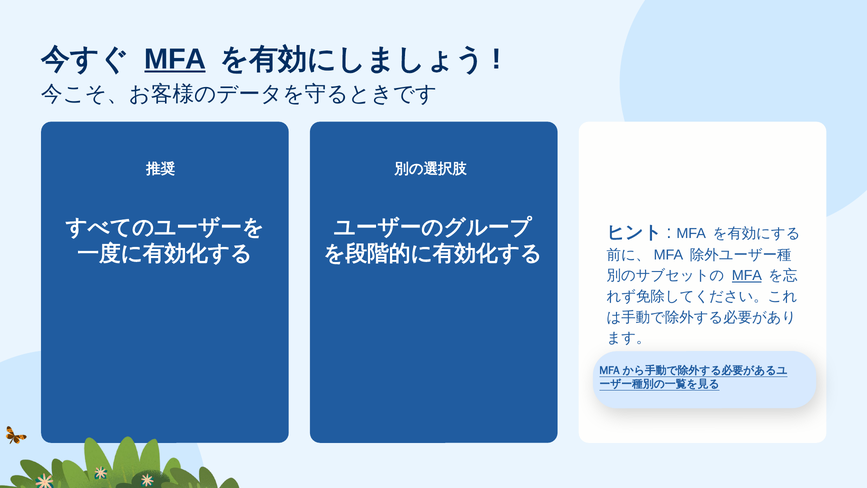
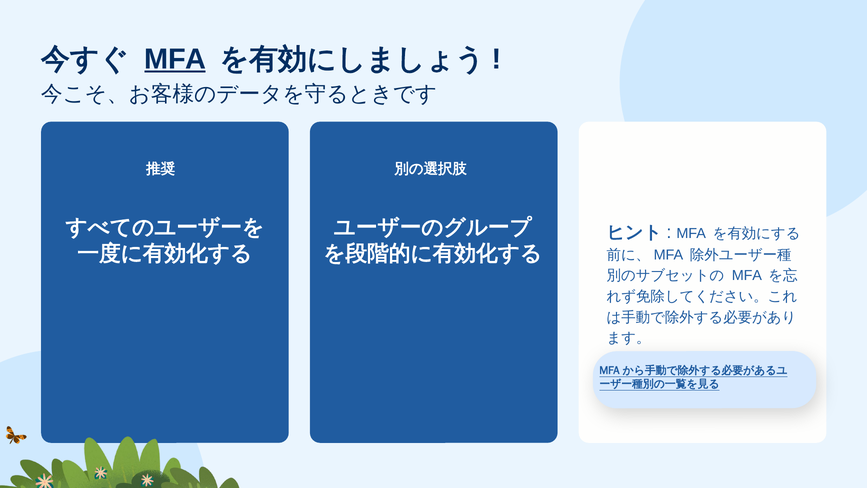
MFA underline: present -> none (747, 276)
